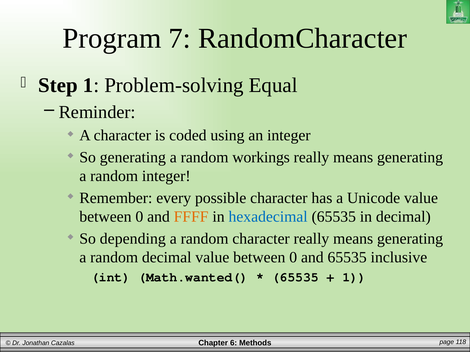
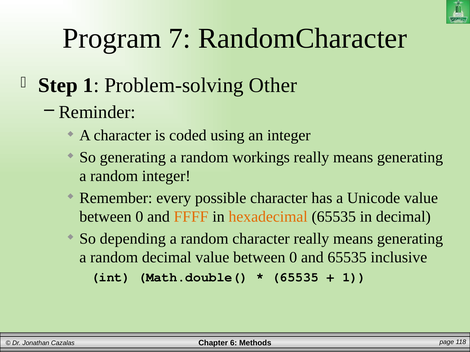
Equal: Equal -> Other (273, 85)
hexadecimal colour: blue -> orange (268, 217)
Math.wanted(: Math.wanted( -> Math.double( (193, 277)
